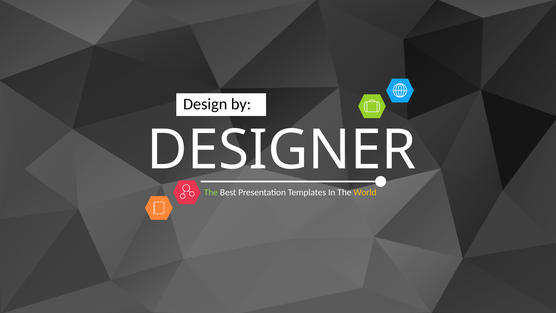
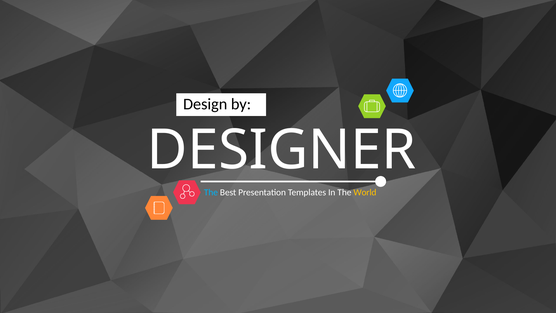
The colour: light green -> light blue (211, 192)
